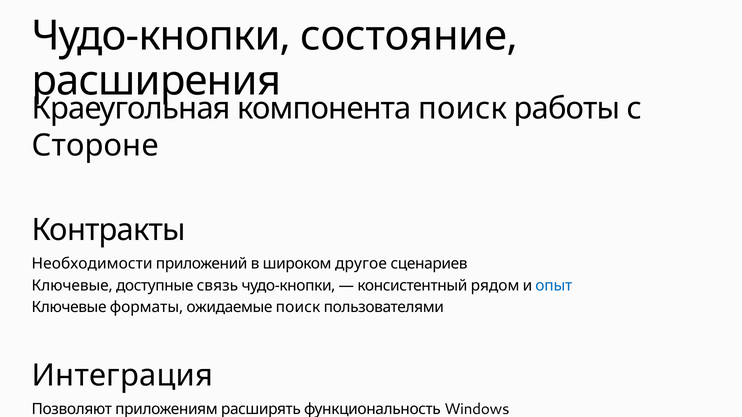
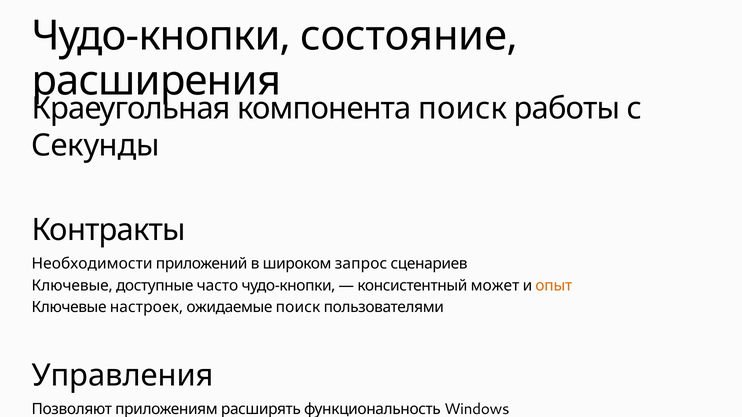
Стороне: Стороне -> Секунды (95, 146)
другое: другое -> запрос (361, 264)
связь: связь -> часто (217, 286)
рядом: рядом -> может (495, 286)
опыт colour: blue -> orange (554, 286)
форматы: форматы -> настроек (146, 307)
Интеграция: Интеграция -> Управления (123, 376)
